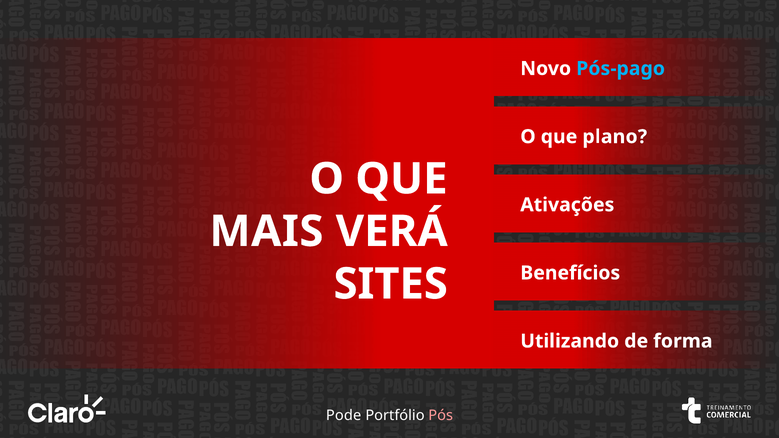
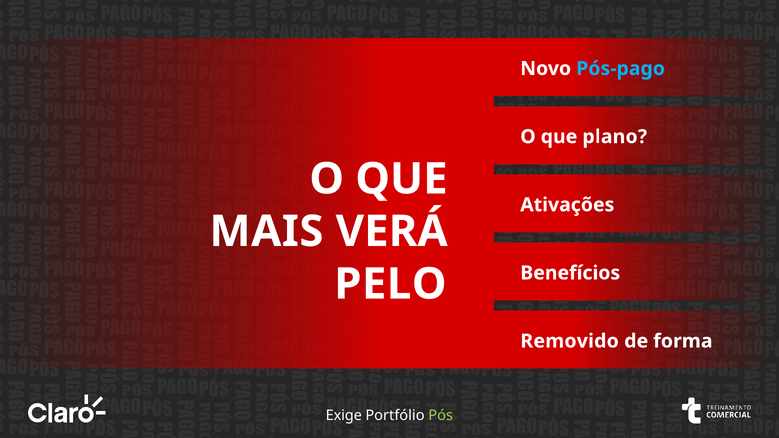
SITES: SITES -> PELO (390, 284)
Utilizando: Utilizando -> Removido (570, 341)
Pode: Pode -> Exige (344, 415)
Pós colour: pink -> light green (441, 415)
